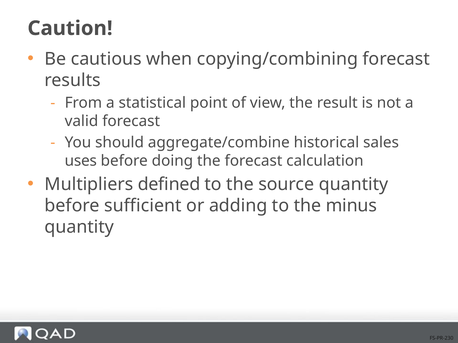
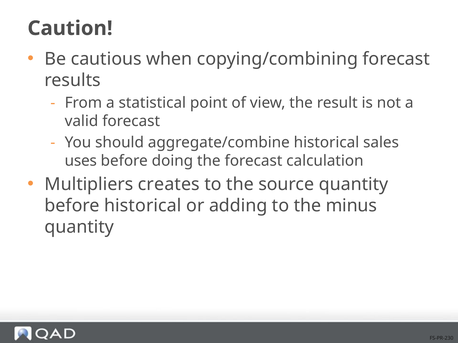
defined: defined -> creates (169, 185)
before sufficient: sufficient -> historical (143, 206)
